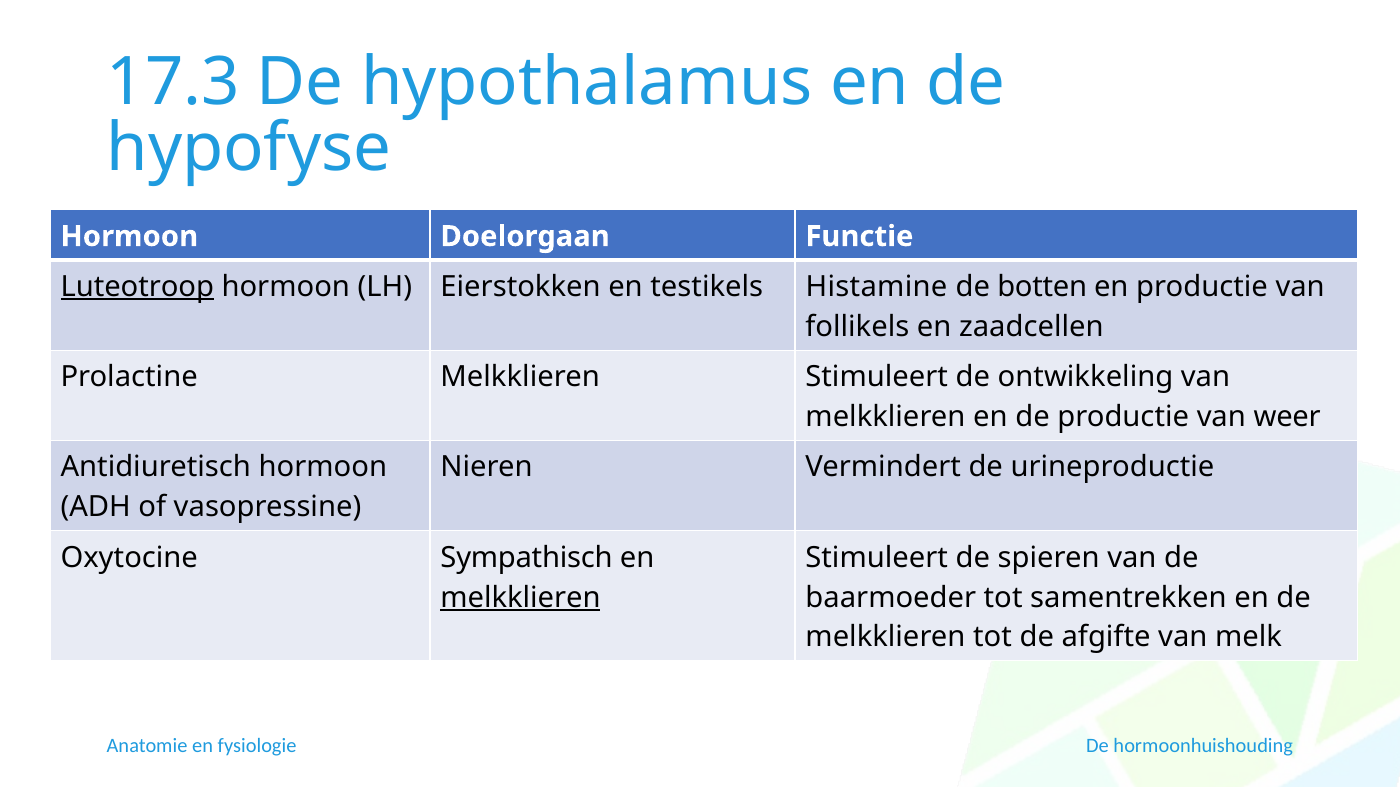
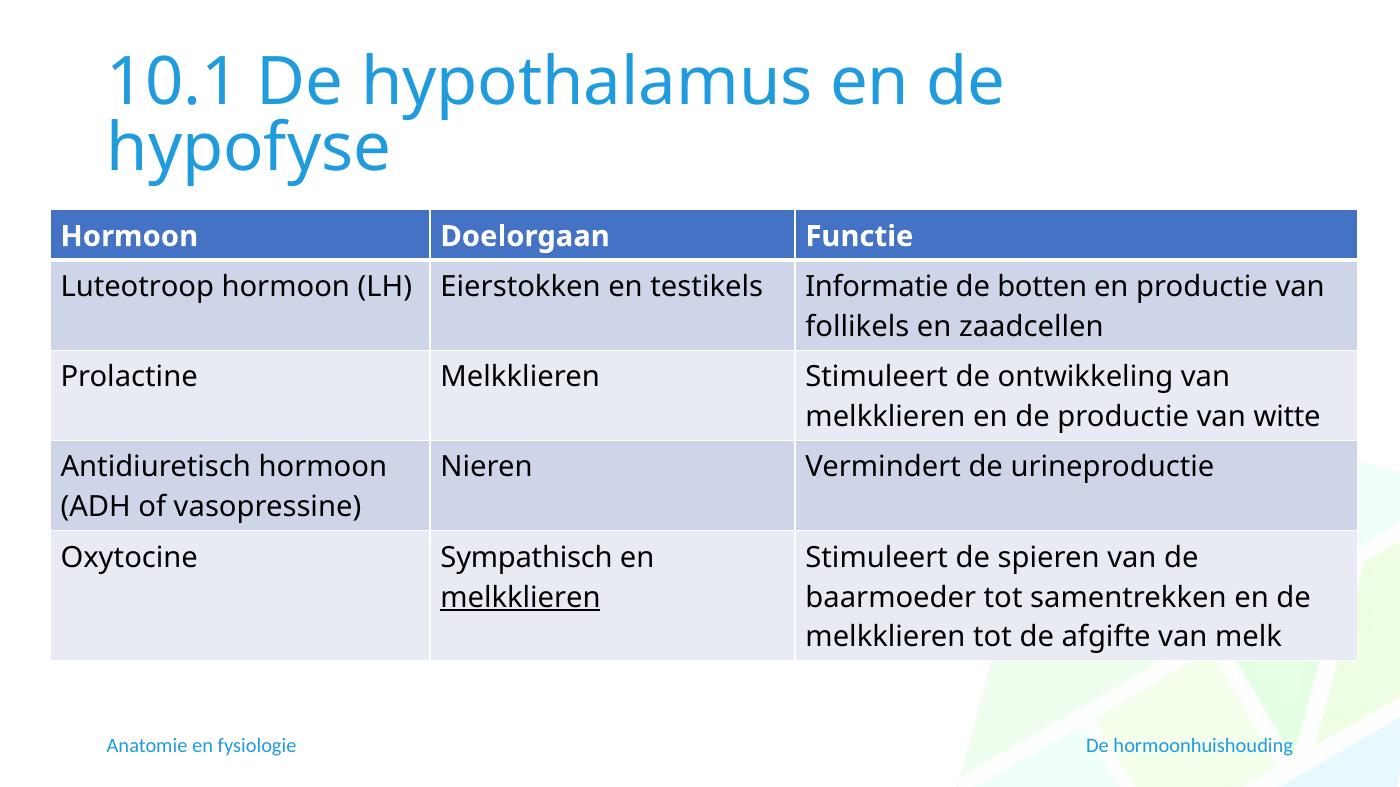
17.3: 17.3 -> 10.1 (173, 83)
Luteotroop underline: present -> none (137, 287)
Histamine: Histamine -> Informatie (877, 287)
weer: weer -> witte (1287, 417)
